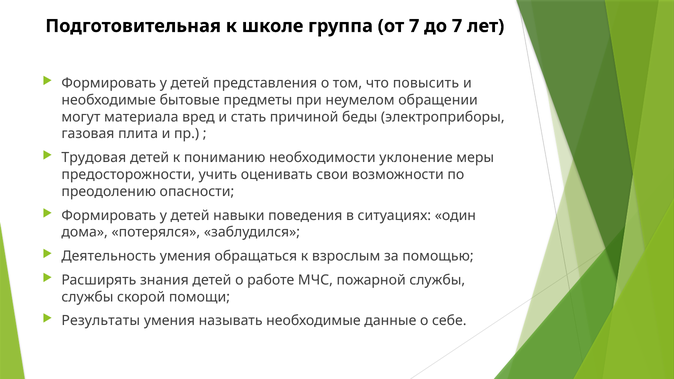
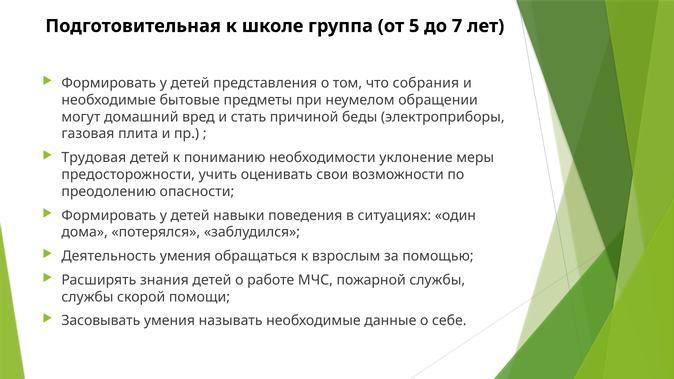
от 7: 7 -> 5 (414, 26)
повысить: повысить -> собрания (426, 83)
материала: материала -> домашний (141, 117)
Результаты: Результаты -> Засовывать (101, 321)
